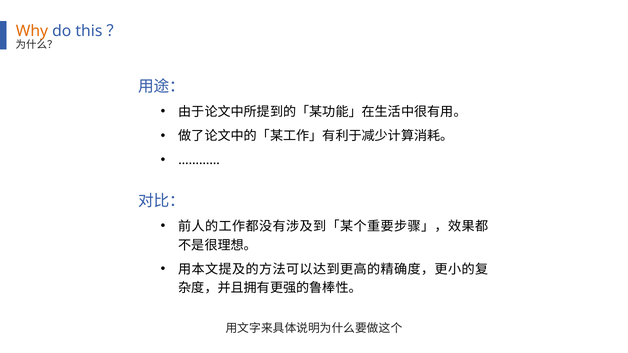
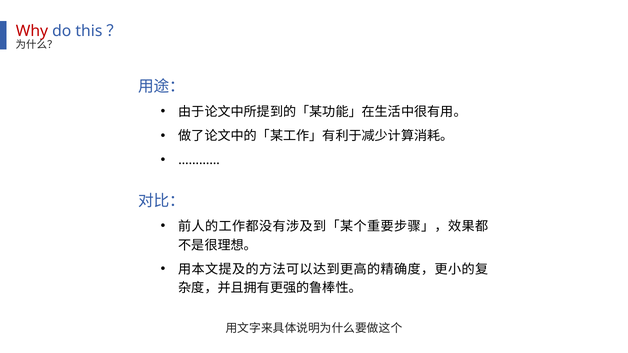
Why colour: orange -> red (32, 31)
